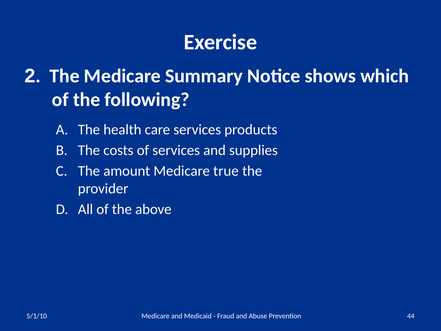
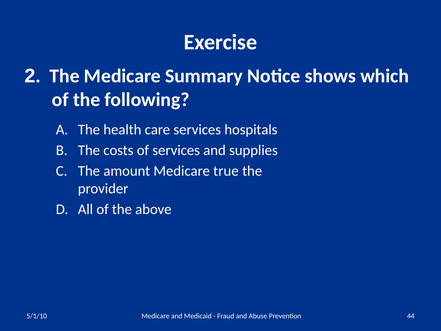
products: products -> hospitals (251, 130)
